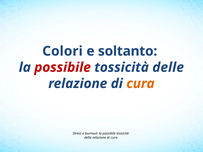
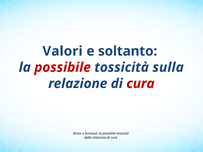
Colori: Colori -> Valori (62, 51)
delle: delle -> sulla (168, 67)
cura colour: orange -> red (140, 84)
